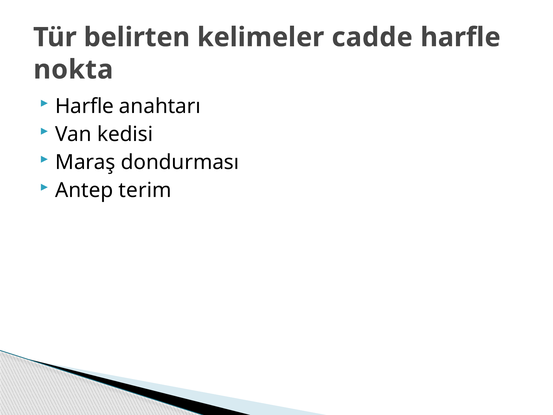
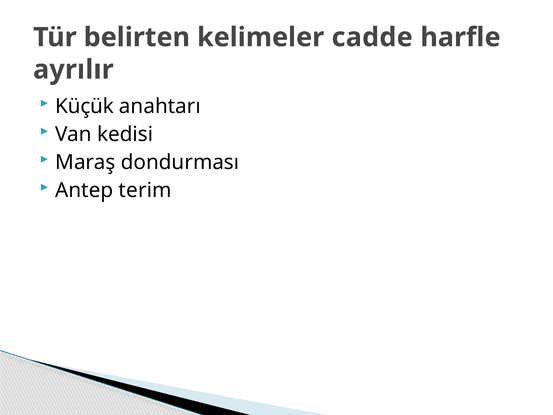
nokta: nokta -> ayrılır (73, 70)
Harfle: Harfle -> Küçük (84, 106)
